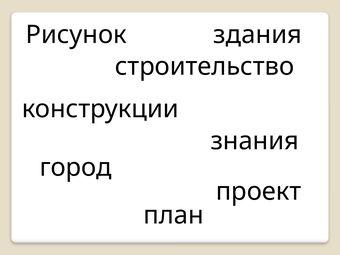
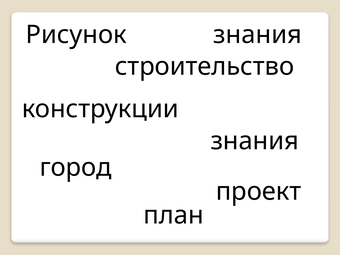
здания: здания -> знания (258, 35)
